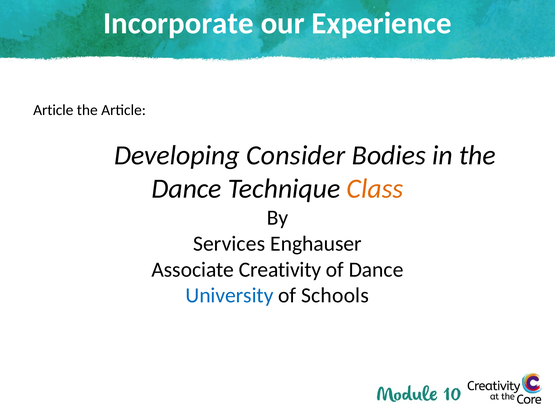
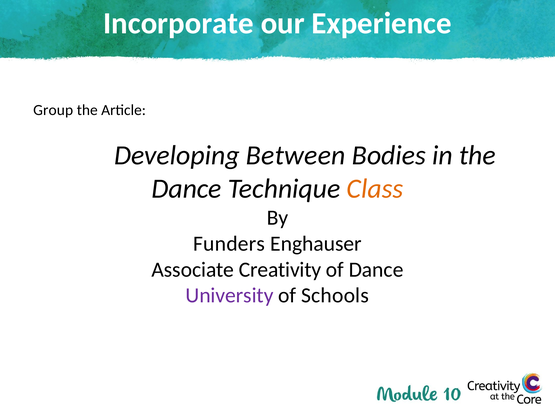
Article: Article -> Group (53, 110)
Consider: Consider -> Between (296, 155)
Services: Services -> Funders (229, 244)
University colour: blue -> purple (230, 296)
